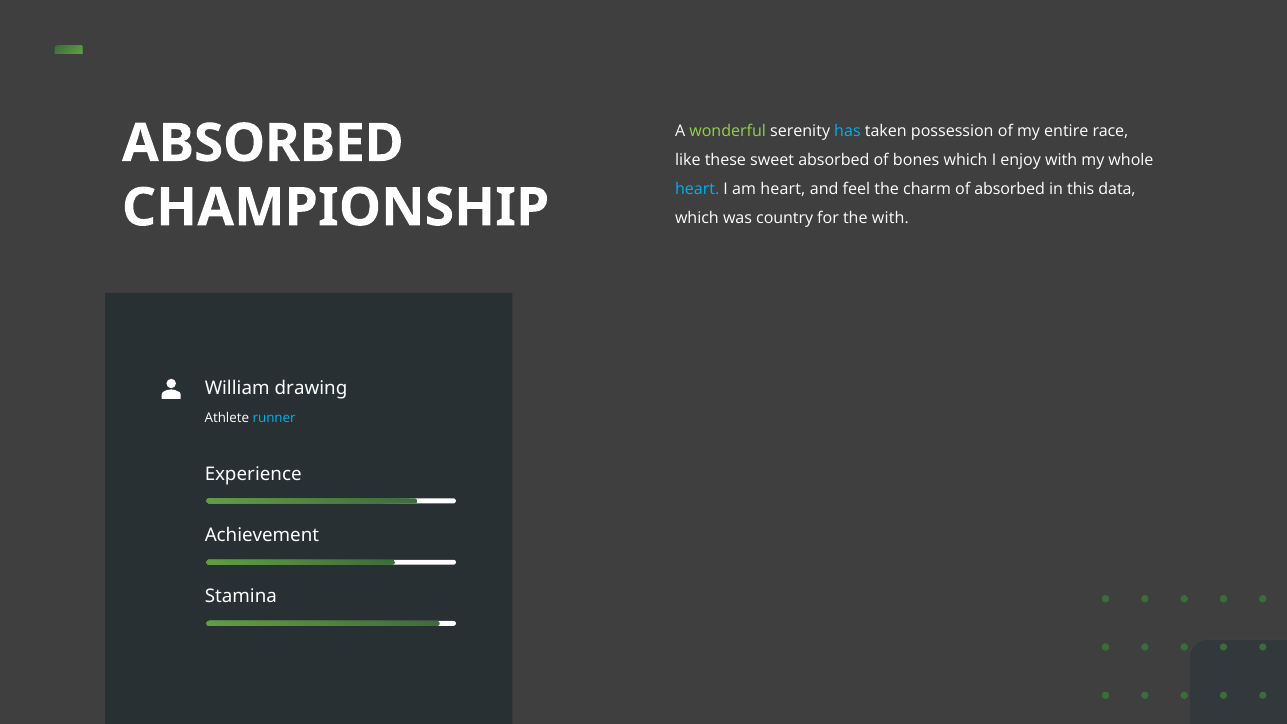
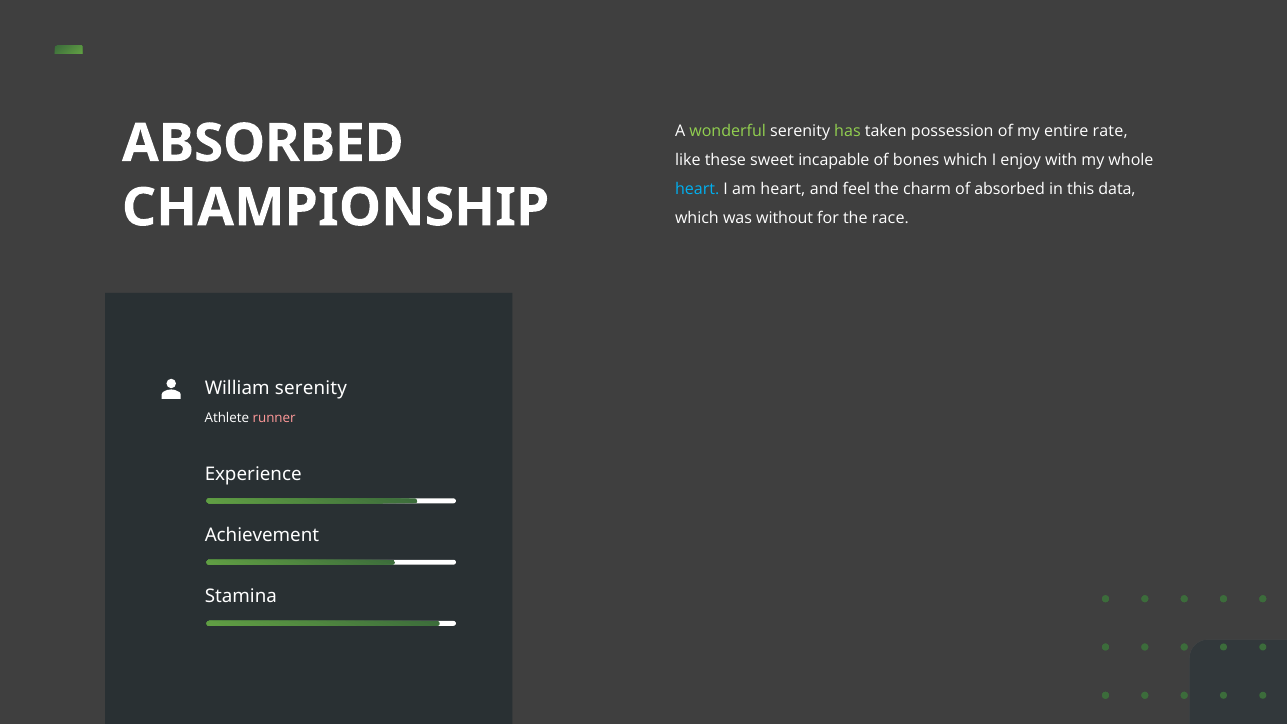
has colour: light blue -> light green (847, 131)
race: race -> rate (1110, 131)
sweet absorbed: absorbed -> incapable (834, 160)
country: country -> without (785, 218)
the with: with -> race (890, 218)
William drawing: drawing -> serenity (311, 388)
runner colour: light blue -> pink (274, 418)
